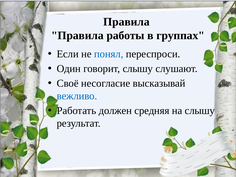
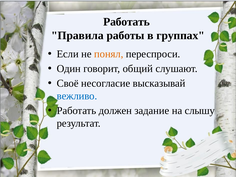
Правила: Правила -> Работать (127, 22)
понял colour: blue -> orange (109, 54)
говорит слышу: слышу -> общий (138, 69)
средняя: средняя -> задание (152, 111)
